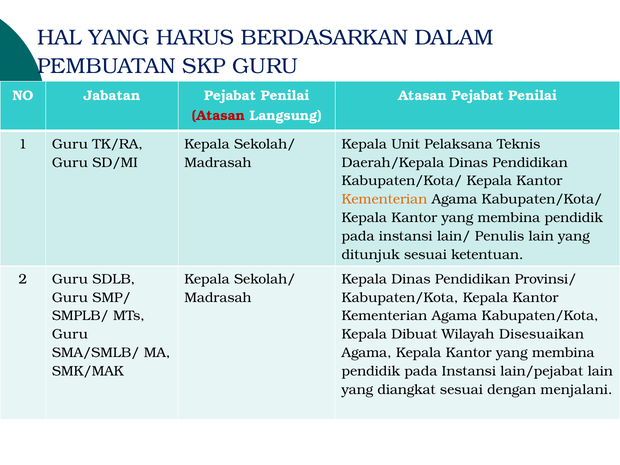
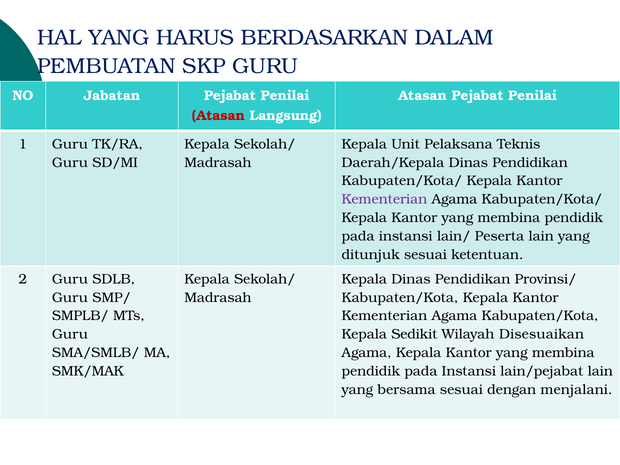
Kementerian colour: orange -> purple (384, 199)
Penulis: Penulis -> Peserta (499, 236)
Dibuat: Dibuat -> Sedikit (414, 334)
diangkat: diangkat -> bersama (407, 390)
